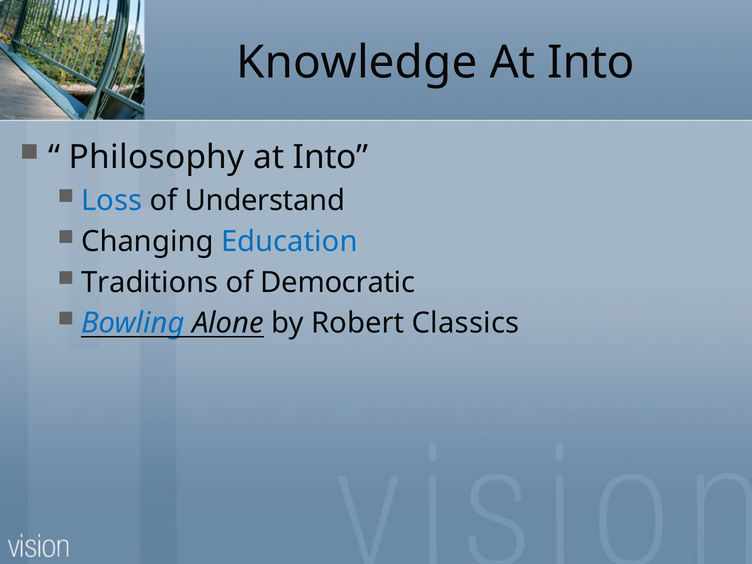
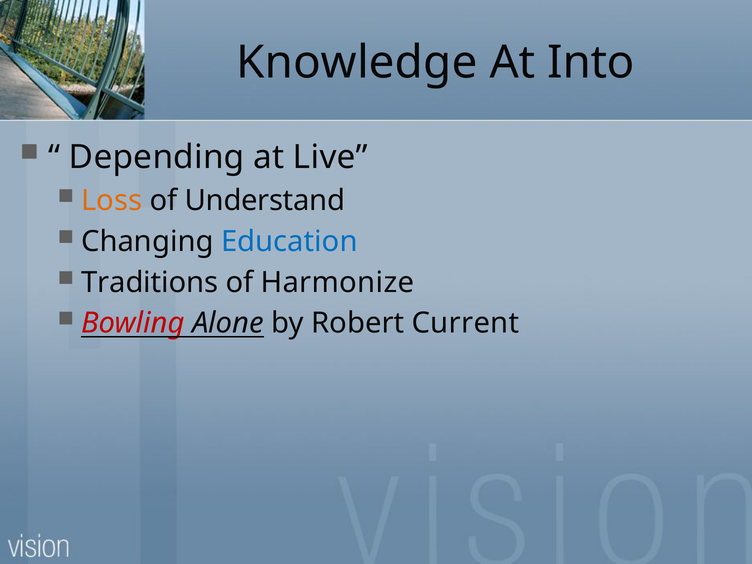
Philosophy: Philosophy -> Depending (157, 157)
Into: Into -> Live (330, 157)
Loss colour: blue -> orange (112, 200)
Democratic: Democratic -> Harmonize (337, 282)
Bowling colour: blue -> red (133, 323)
Classics: Classics -> Current (466, 323)
